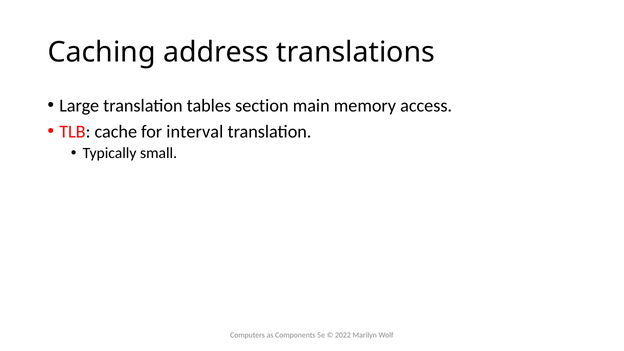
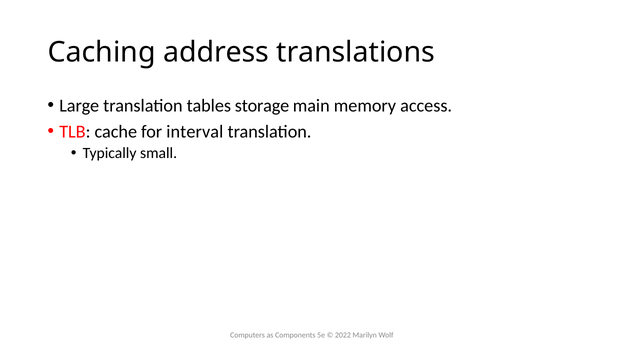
section: section -> storage (262, 106)
